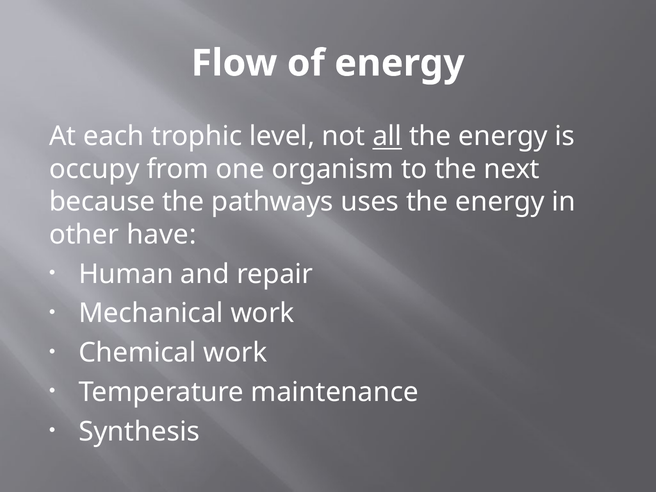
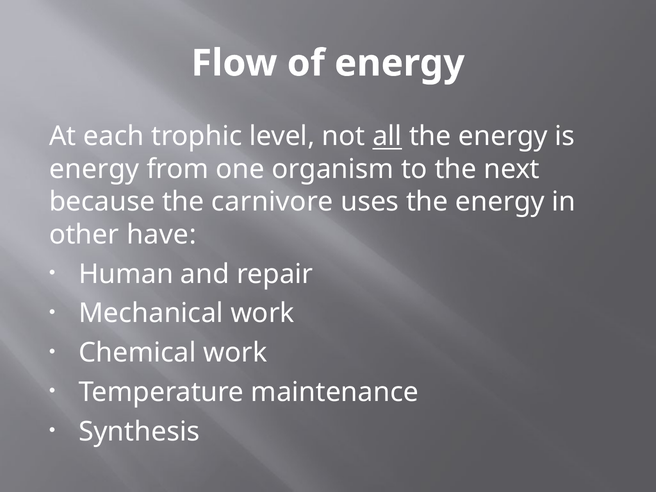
occupy: occupy -> energy (94, 169)
pathways: pathways -> carnivore (272, 202)
